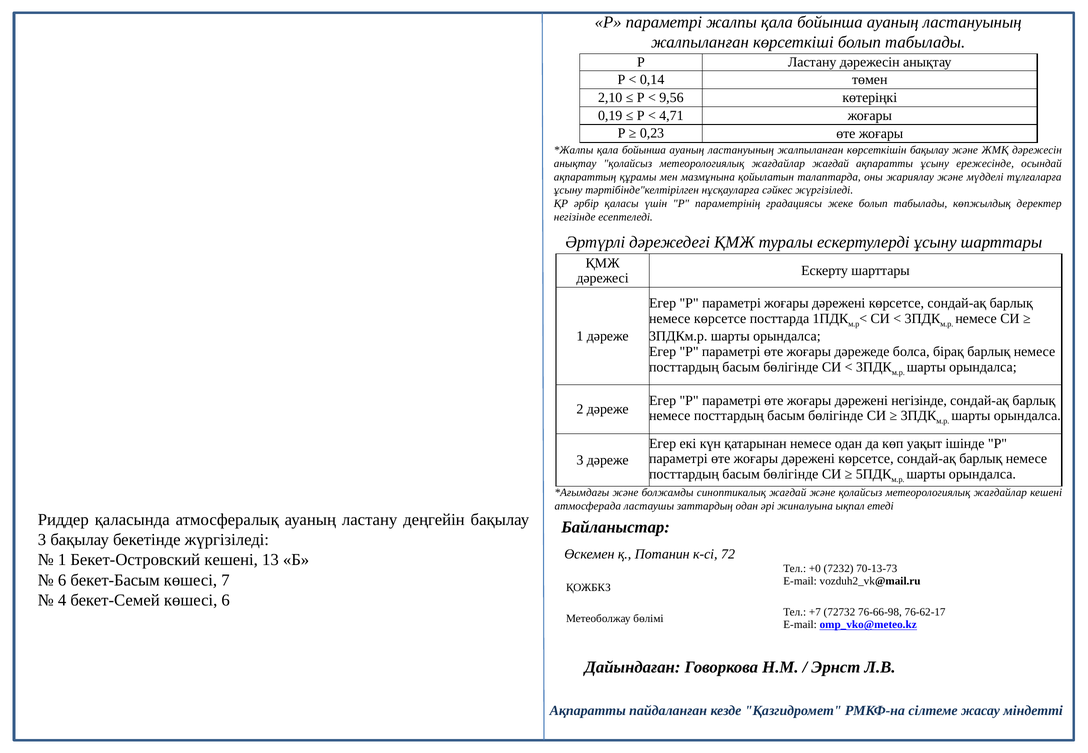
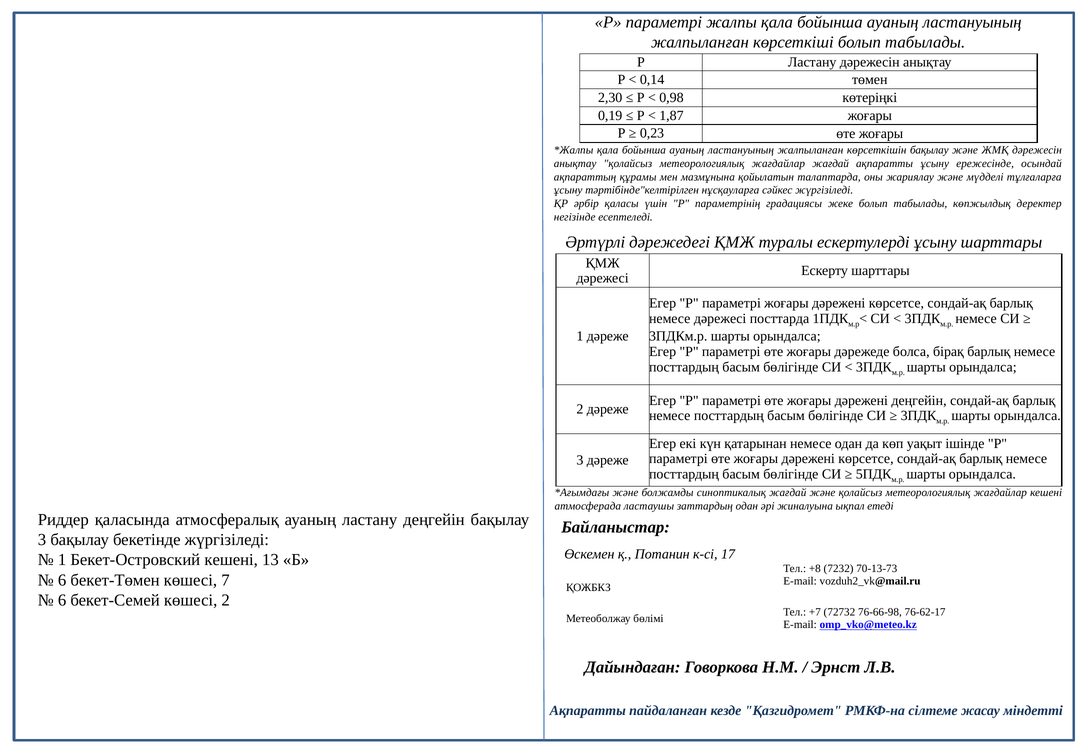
2,10: 2,10 -> 2,30 (610, 97)
9,56: 9,56 -> 0,98 (671, 97)
4,71: 4,71 -> 1,87 (671, 115)
немесе көрсетсе: көрсетсе -> дәрежесі (720, 319)
дәрежені негізінде: негізінде -> деңгейін (919, 401)
72: 72 -> 17 (728, 554)
+0: +0 -> +8 (815, 569)
бекет-Басым: бекет-Басым -> бекет-Төмен (115, 580)
4: 4 -> 6 (62, 600)
көшесі 6: 6 -> 2 (226, 600)
